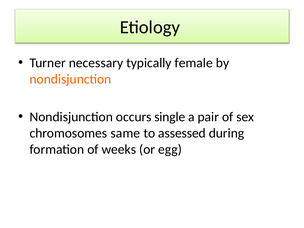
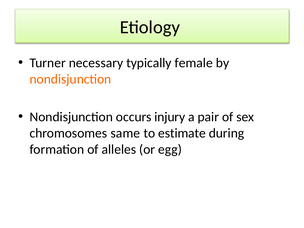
single: single -> injury (170, 117)
assessed: assessed -> estimate (182, 133)
weeks: weeks -> alleles (119, 149)
